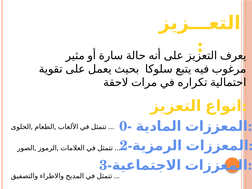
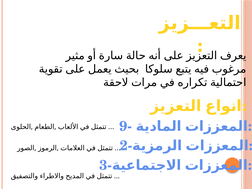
0-: 0- -> 9- (126, 126)
